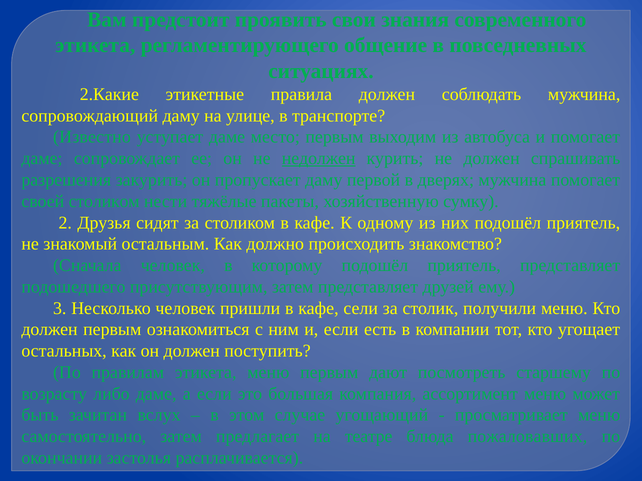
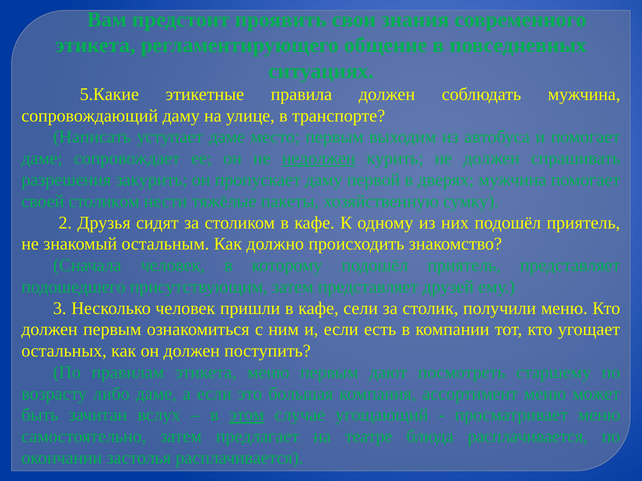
2.Какие: 2.Какие -> 5.Какие (109, 94)
Известно: Известно -> Написать (92, 137)
этом underline: none -> present (247, 416)
блюда пожаловавших: пожаловавших -> расплачивается (528, 437)
